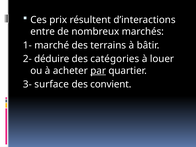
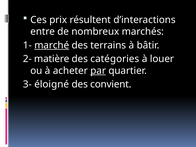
marché underline: none -> present (52, 45)
déduire: déduire -> matière (52, 59)
surface: surface -> éloigné (52, 84)
